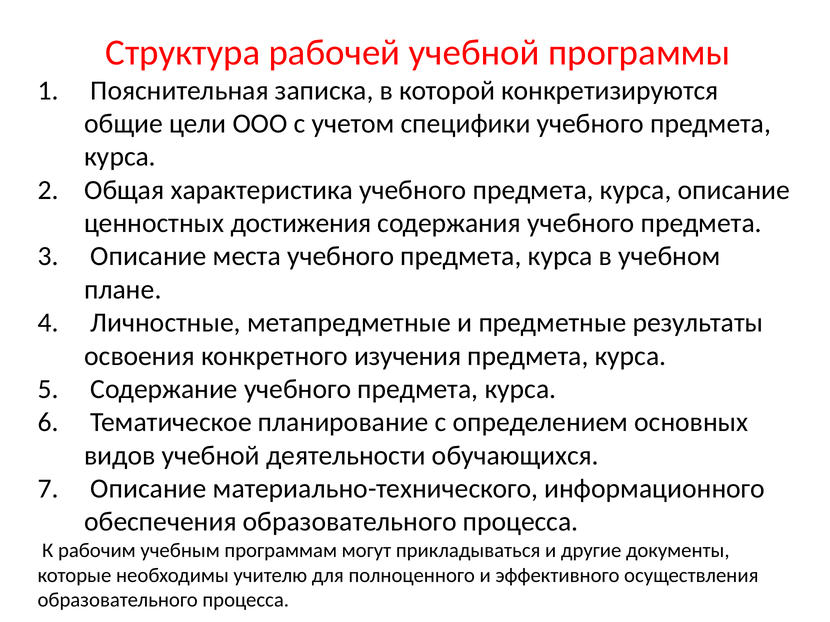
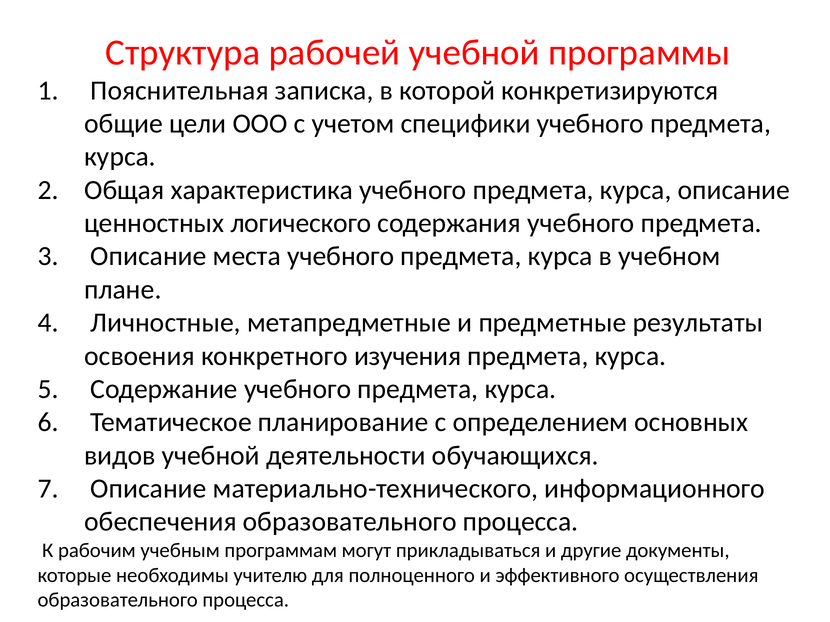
достижения: достижения -> логического (301, 223)
